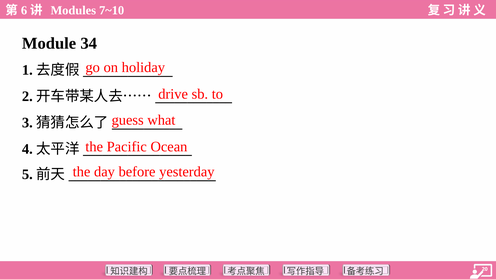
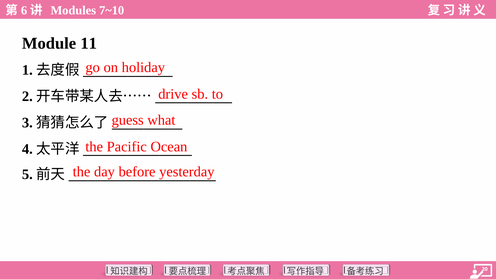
34: 34 -> 11 (89, 43)
